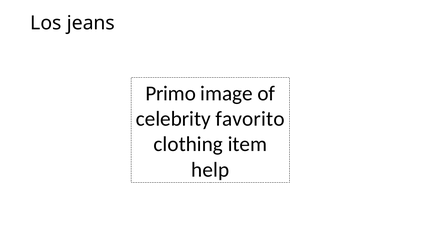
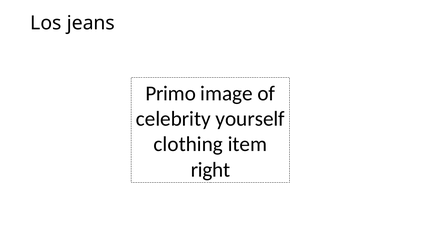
favorito: favorito -> yourself (250, 119)
help: help -> right (210, 170)
